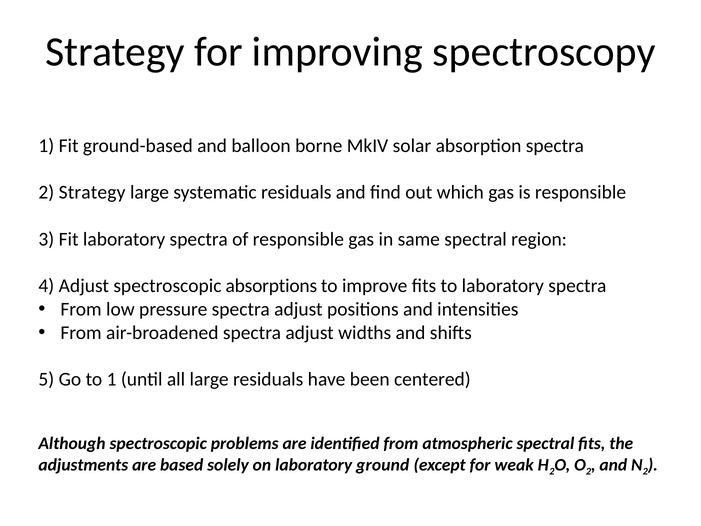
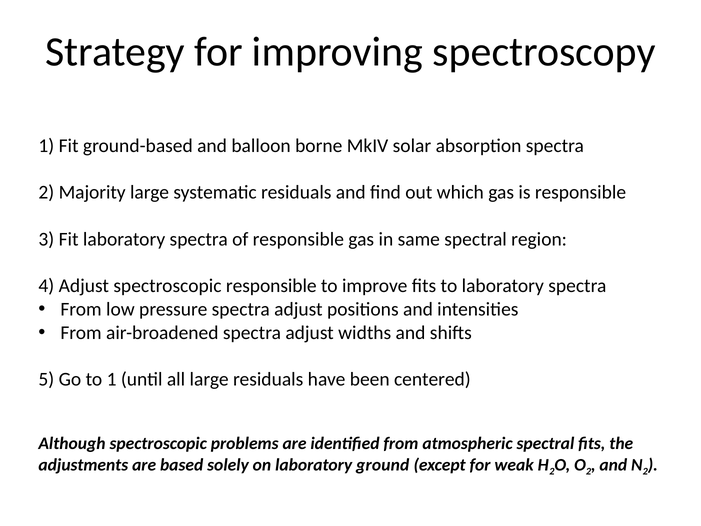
2 Strategy: Strategy -> Majority (92, 192)
spectroscopic absorptions: absorptions -> responsible (271, 286)
